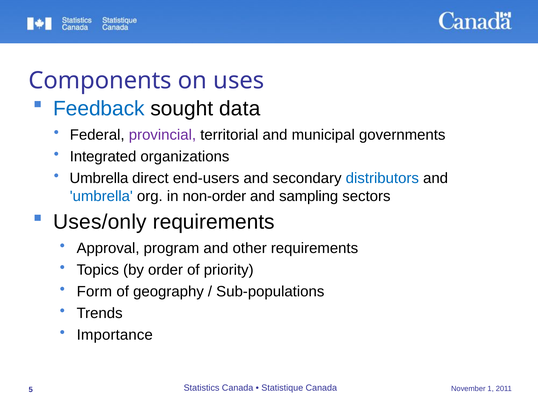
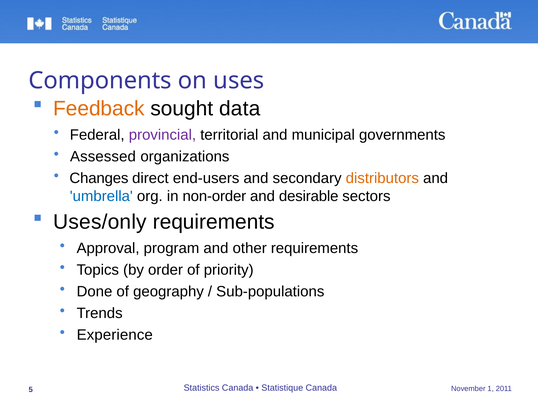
Feedback colour: blue -> orange (99, 108)
Integrated: Integrated -> Assessed (103, 156)
Umbrella: Umbrella -> Changes (99, 178)
distributors colour: blue -> orange (382, 178)
sampling: sampling -> desirable (309, 196)
Form: Form -> Done (94, 291)
Importance: Importance -> Experience (115, 335)
